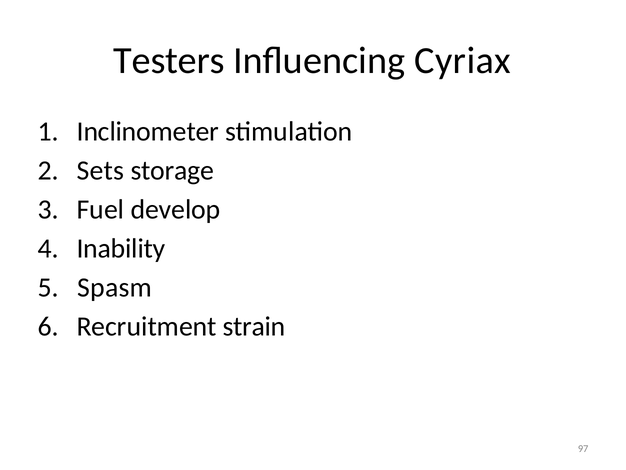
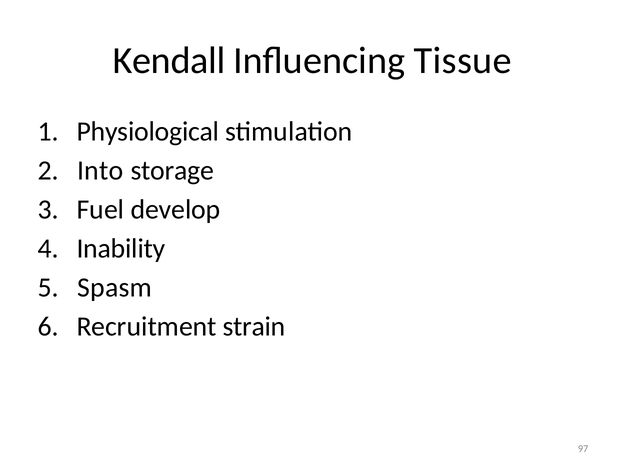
Testers: Testers -> Kendall (169, 61)
Cyriax: Cyriax -> Tissue (463, 61)
Inclinometer: Inclinometer -> Physiological (148, 131)
Sets: Sets -> Into (100, 170)
